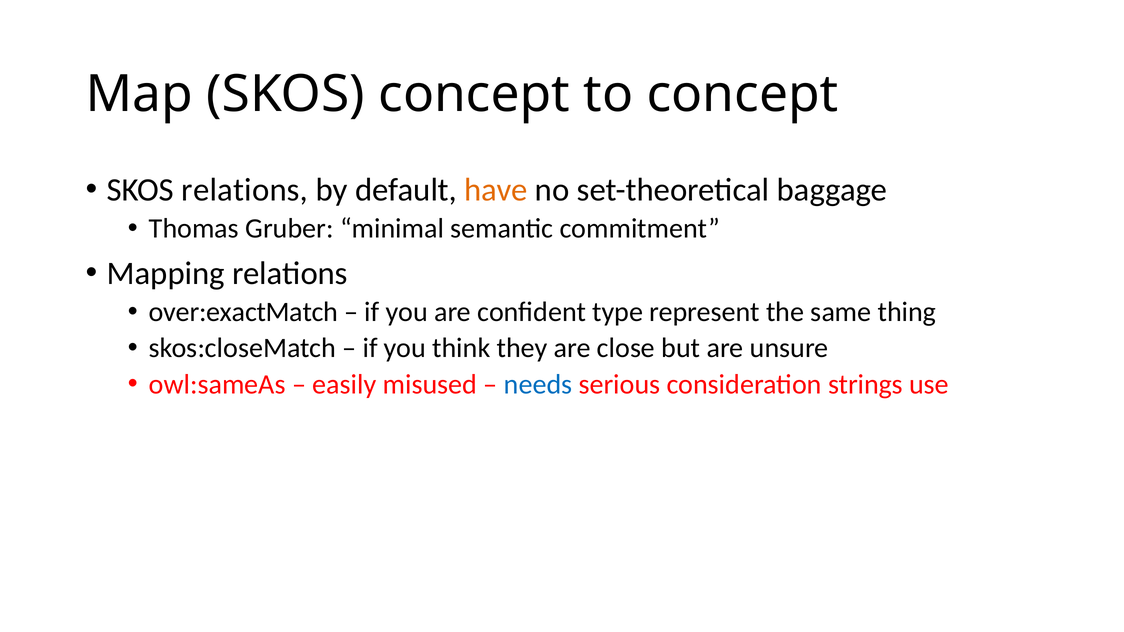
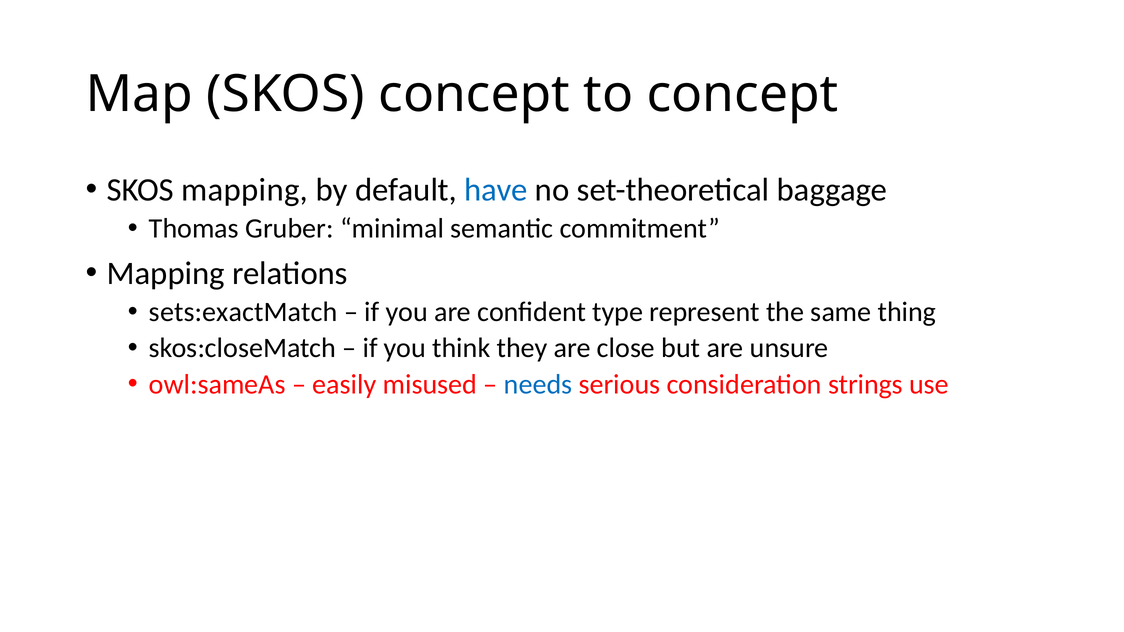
SKOS relations: relations -> mapping (245, 190)
have colour: orange -> blue (496, 190)
over:exactMatch: over:exactMatch -> sets:exactMatch (243, 312)
